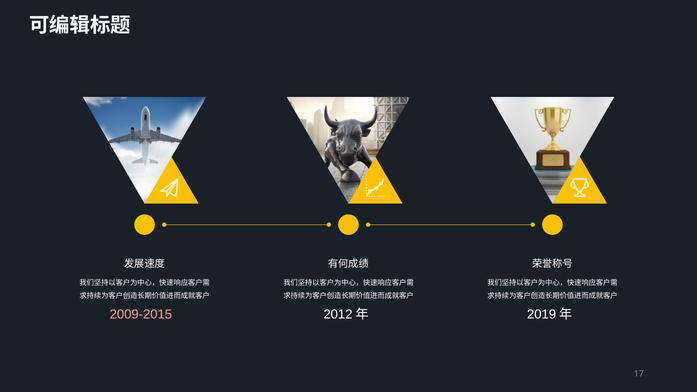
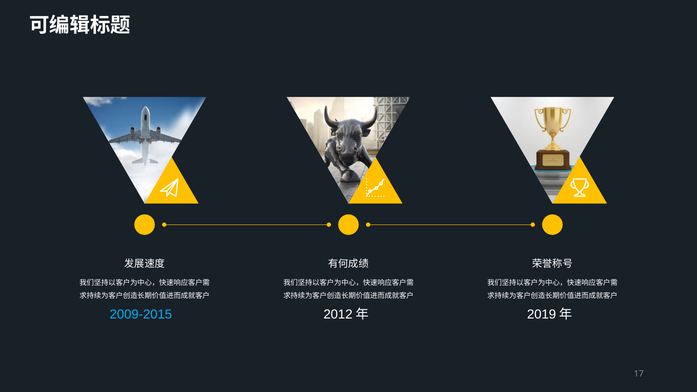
2009-2015 colour: pink -> light blue (141, 314)
